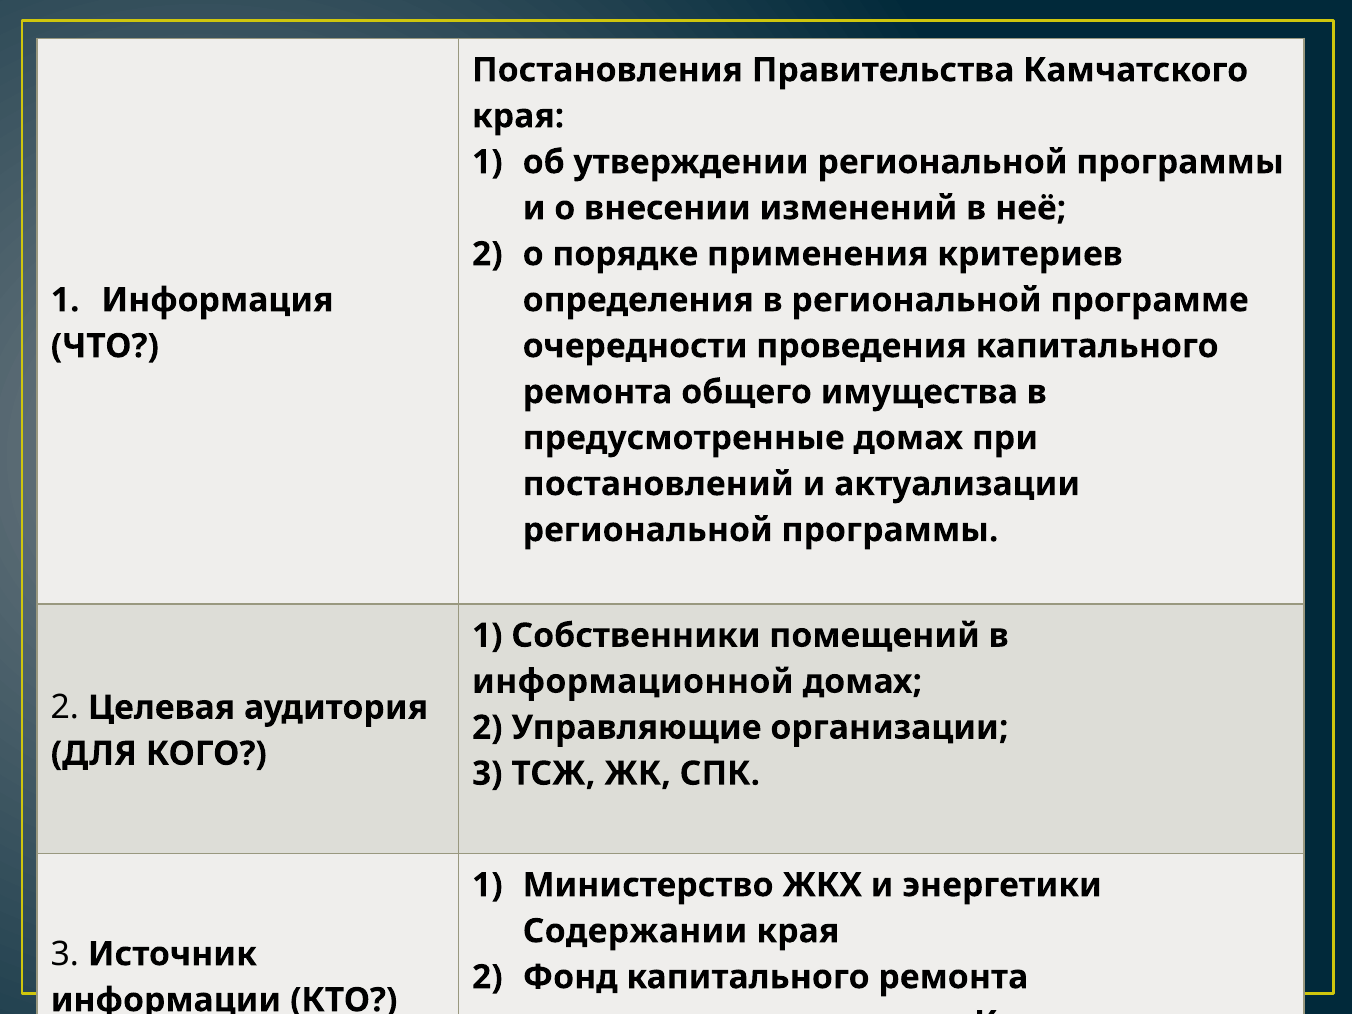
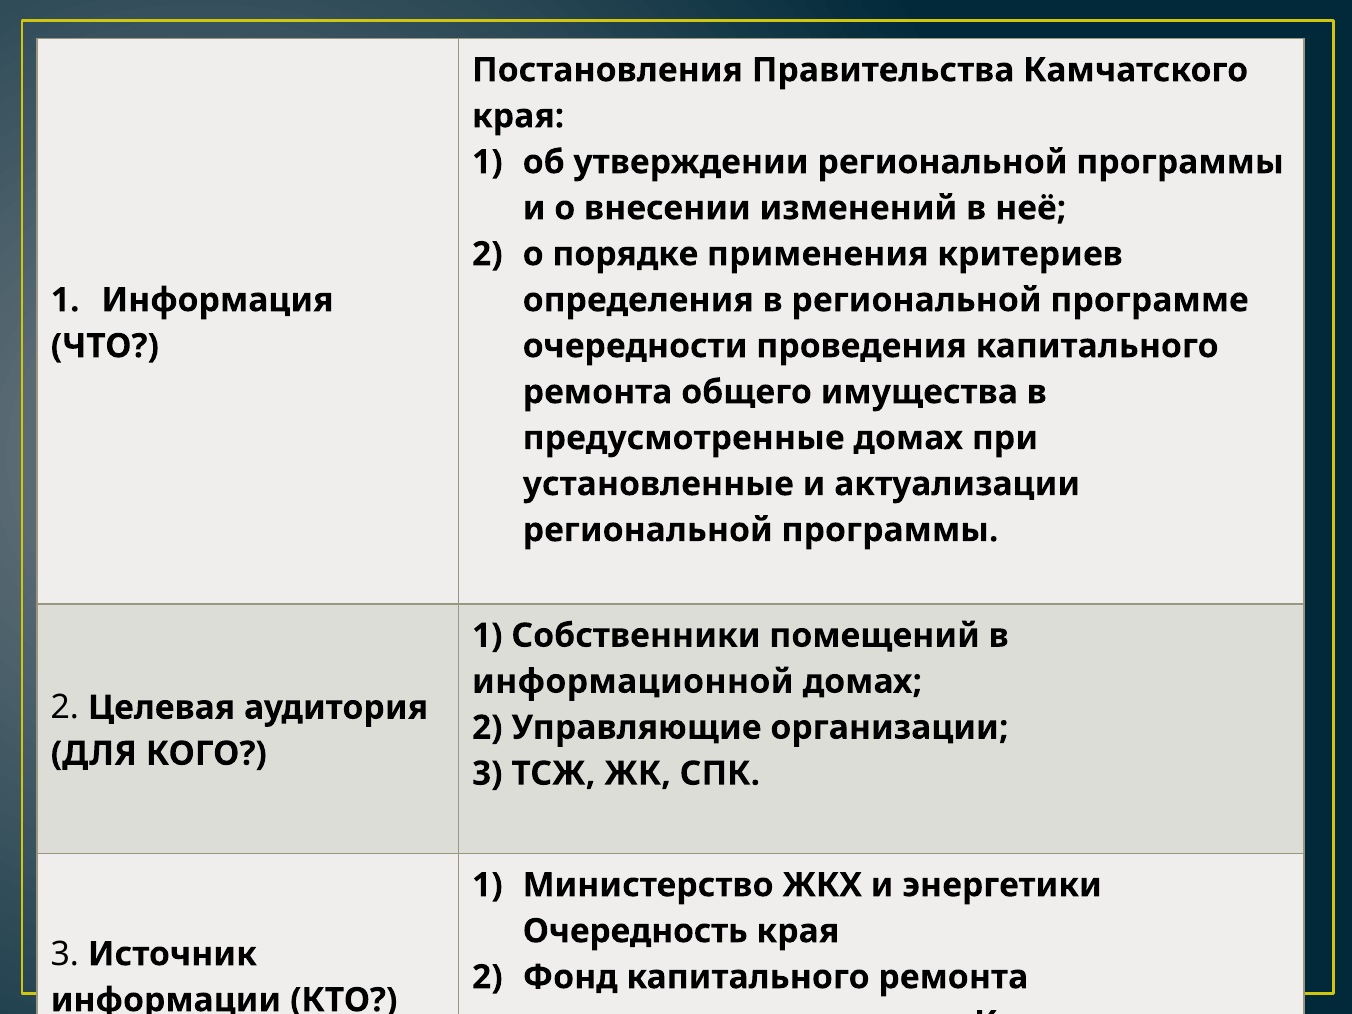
постановлений: постановлений -> установленные (658, 484)
Содержании: Содержании -> Очередность (635, 931)
